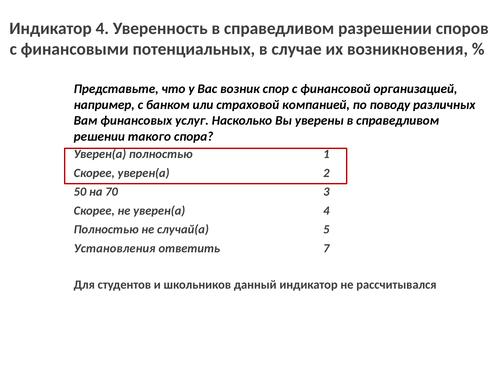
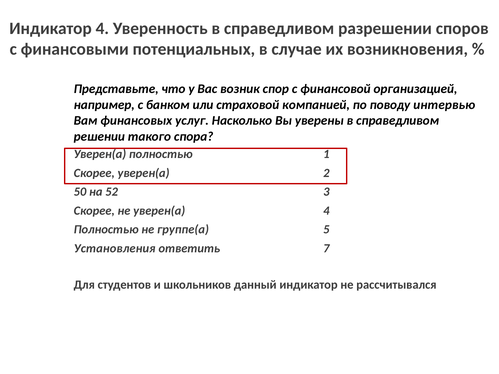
различных: различных -> интервью (444, 105)
70: 70 -> 52 (112, 192)
случай(а: случай(а -> группе(а (183, 230)
